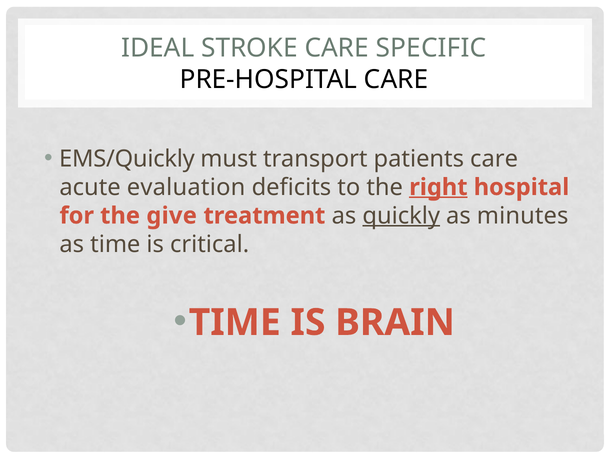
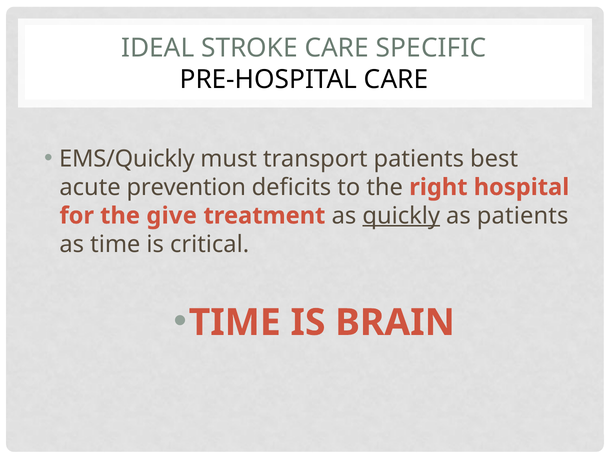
patients care: care -> best (494, 159)
evaluation: evaluation -> prevention (186, 187)
right underline: present -> none (438, 187)
as minutes: minutes -> patients (523, 215)
